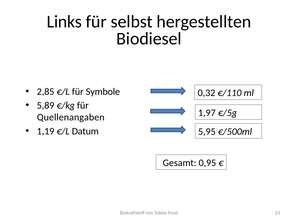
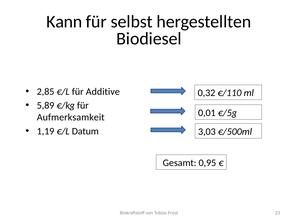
Links: Links -> Kann (64, 22)
Symbole: Symbole -> Additive (103, 92)
1,97: 1,97 -> 0,01 (207, 113)
Quellenangaben: Quellenangaben -> Aufmerksamkeit (71, 118)
5,95: 5,95 -> 3,03 (207, 132)
